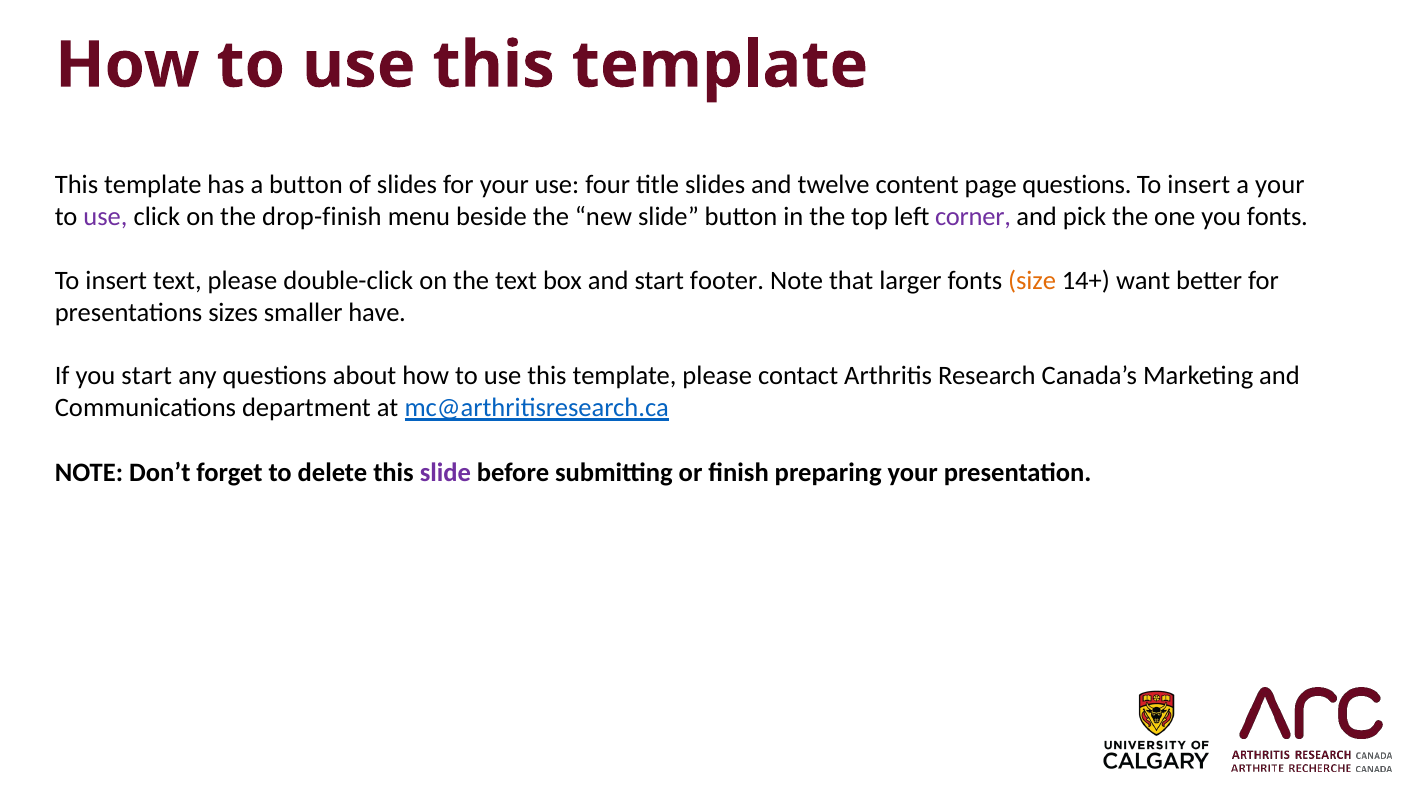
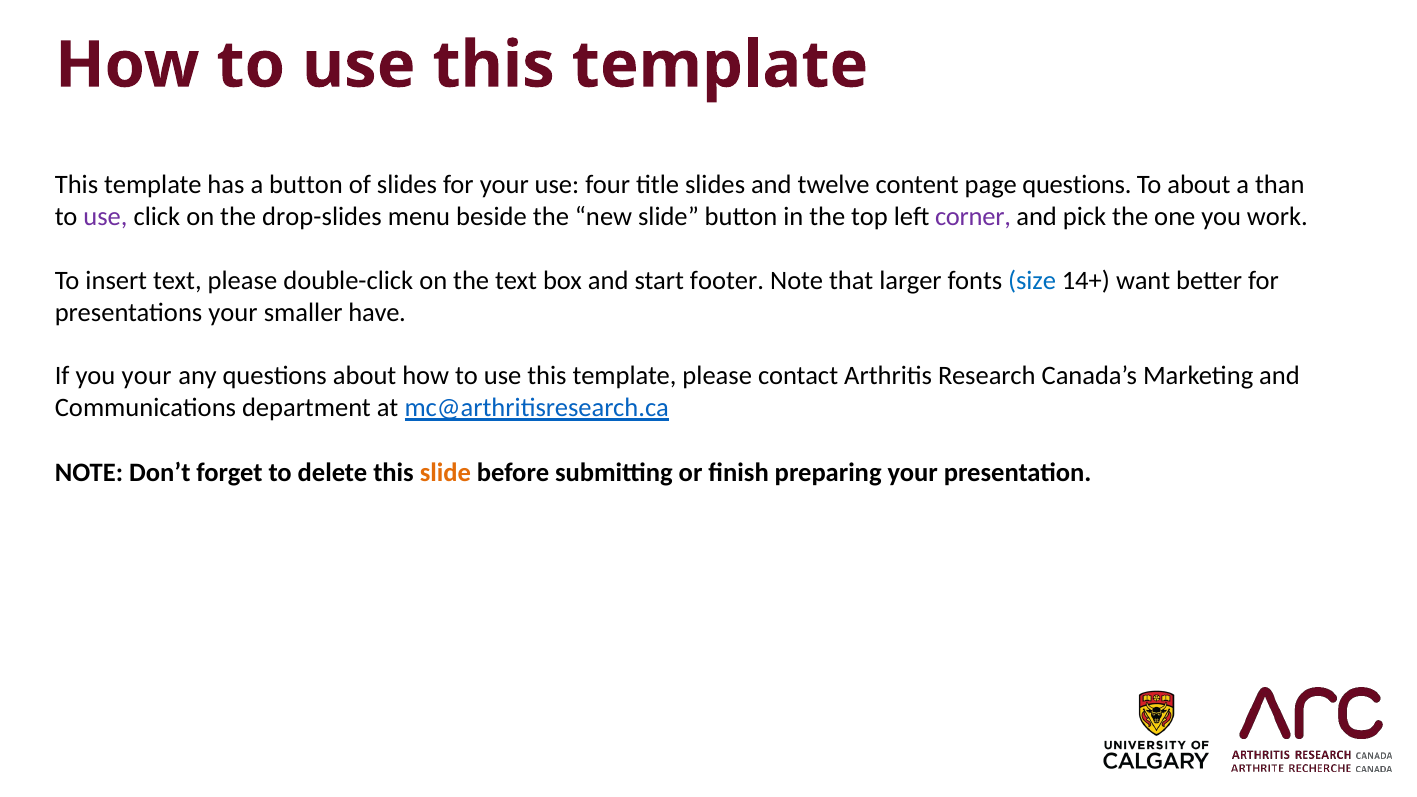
insert: insert -> about (1199, 185)
a your: your -> than (1280, 185)
drop-finish: drop-finish -> drop-slides (322, 217)
you fonts: fonts -> work (1277, 217)
size colour: orange -> blue (1032, 280)
presentations sizes: sizes -> your (233, 312)
you start: start -> your (147, 376)
slide colour: purple -> orange (445, 472)
